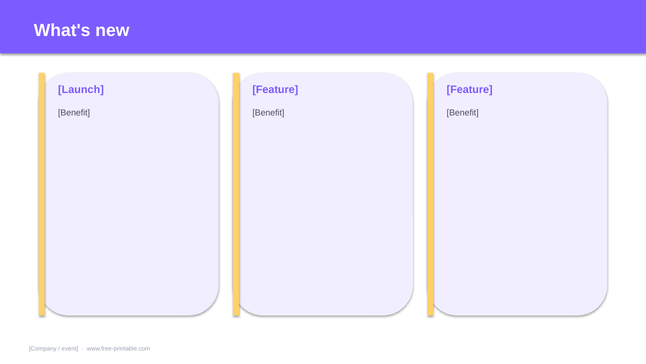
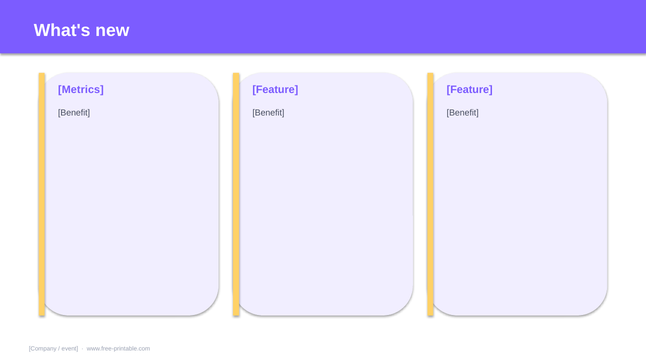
Launch: Launch -> Metrics (81, 90)
